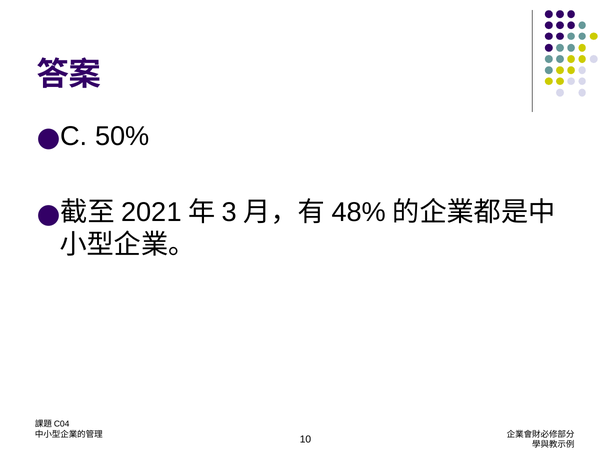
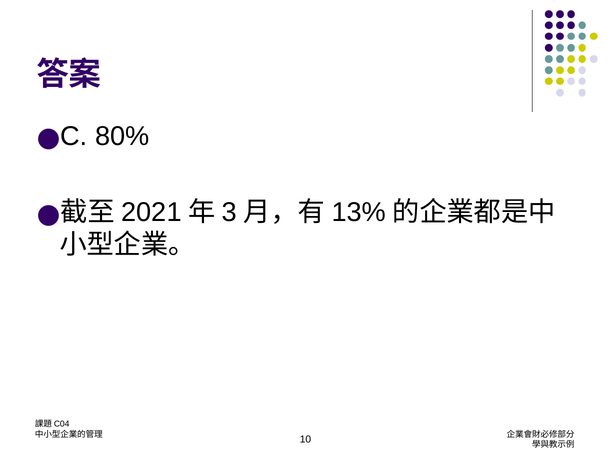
50%: 50% -> 80% (122, 136)
48%: 48% -> 13% (359, 212)
